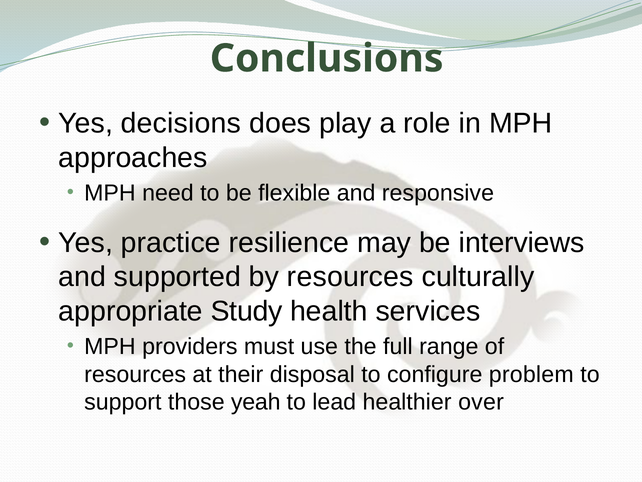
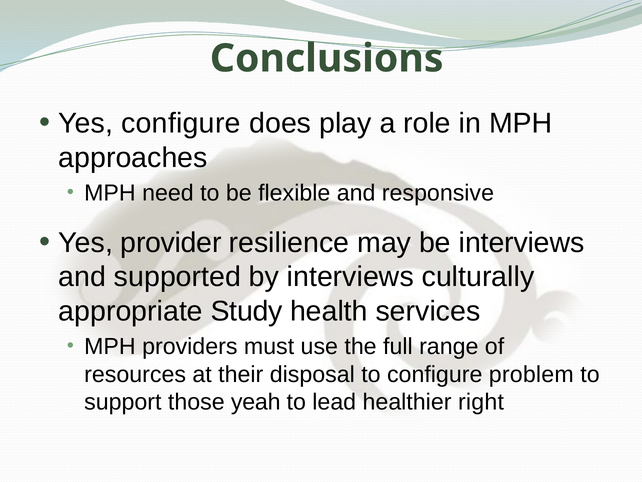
Yes decisions: decisions -> configure (181, 123)
practice: practice -> provider (171, 242)
by resources: resources -> interviews (350, 277)
over: over -> right (481, 402)
